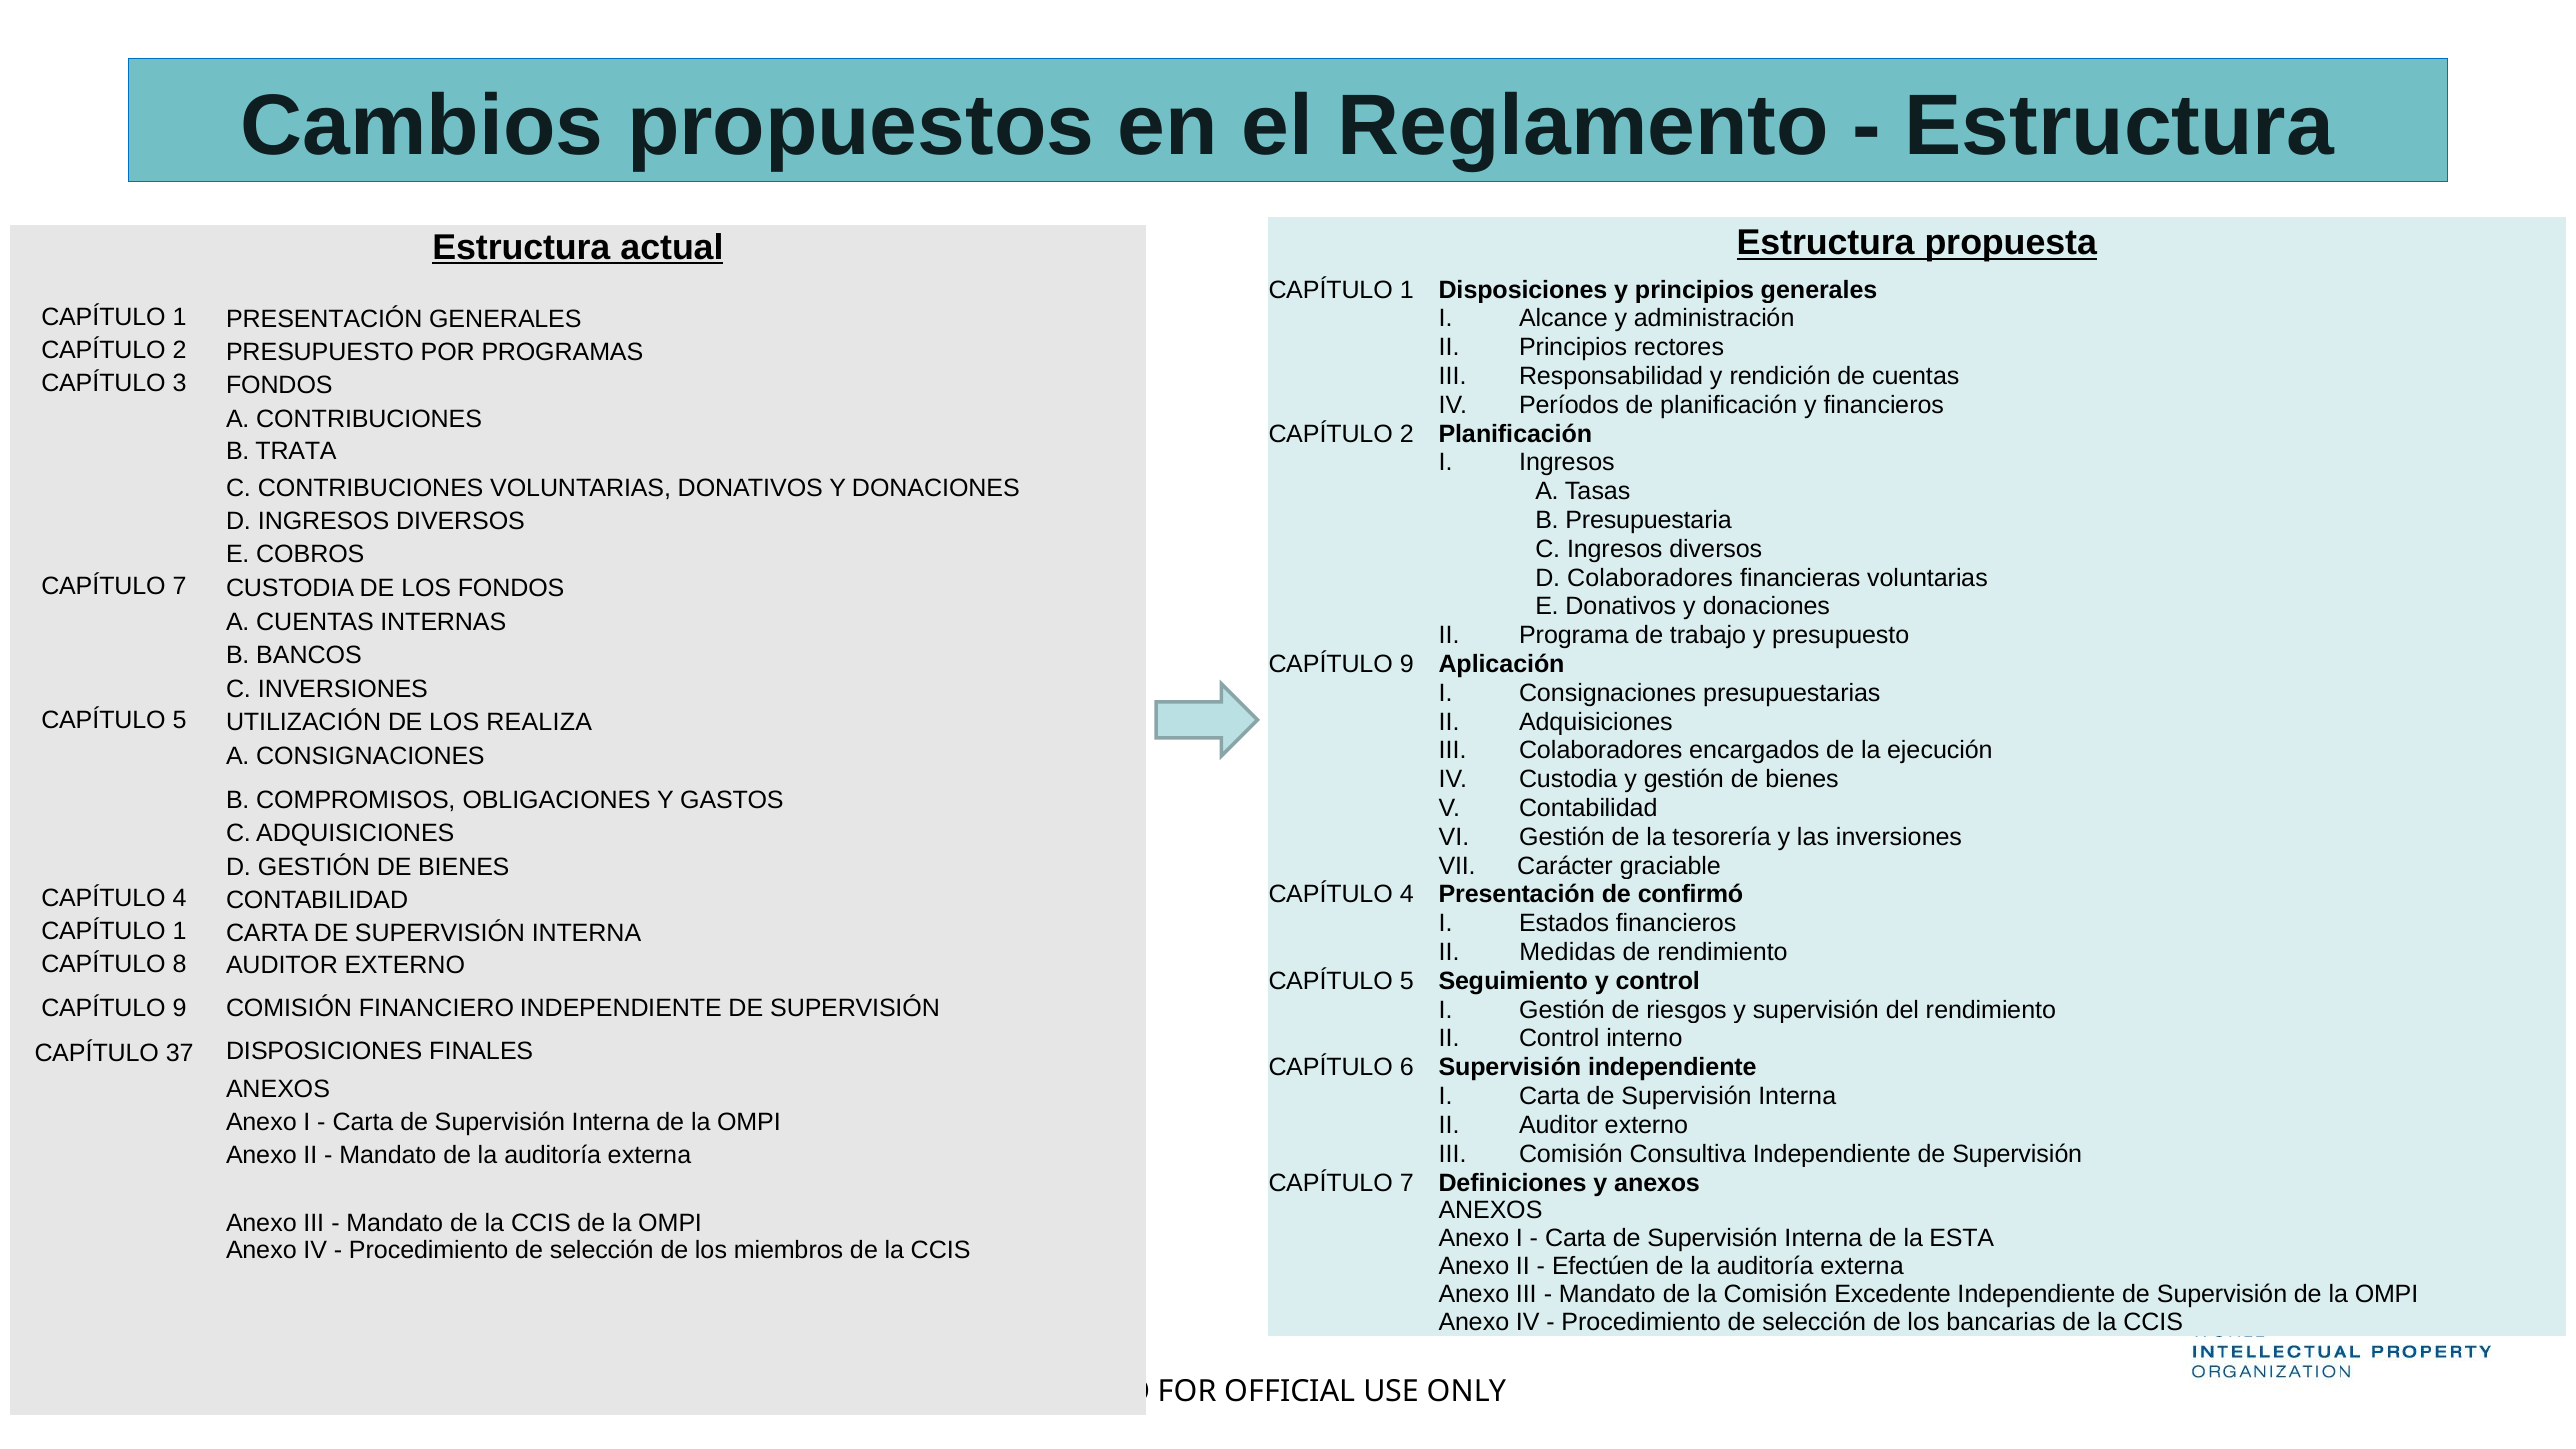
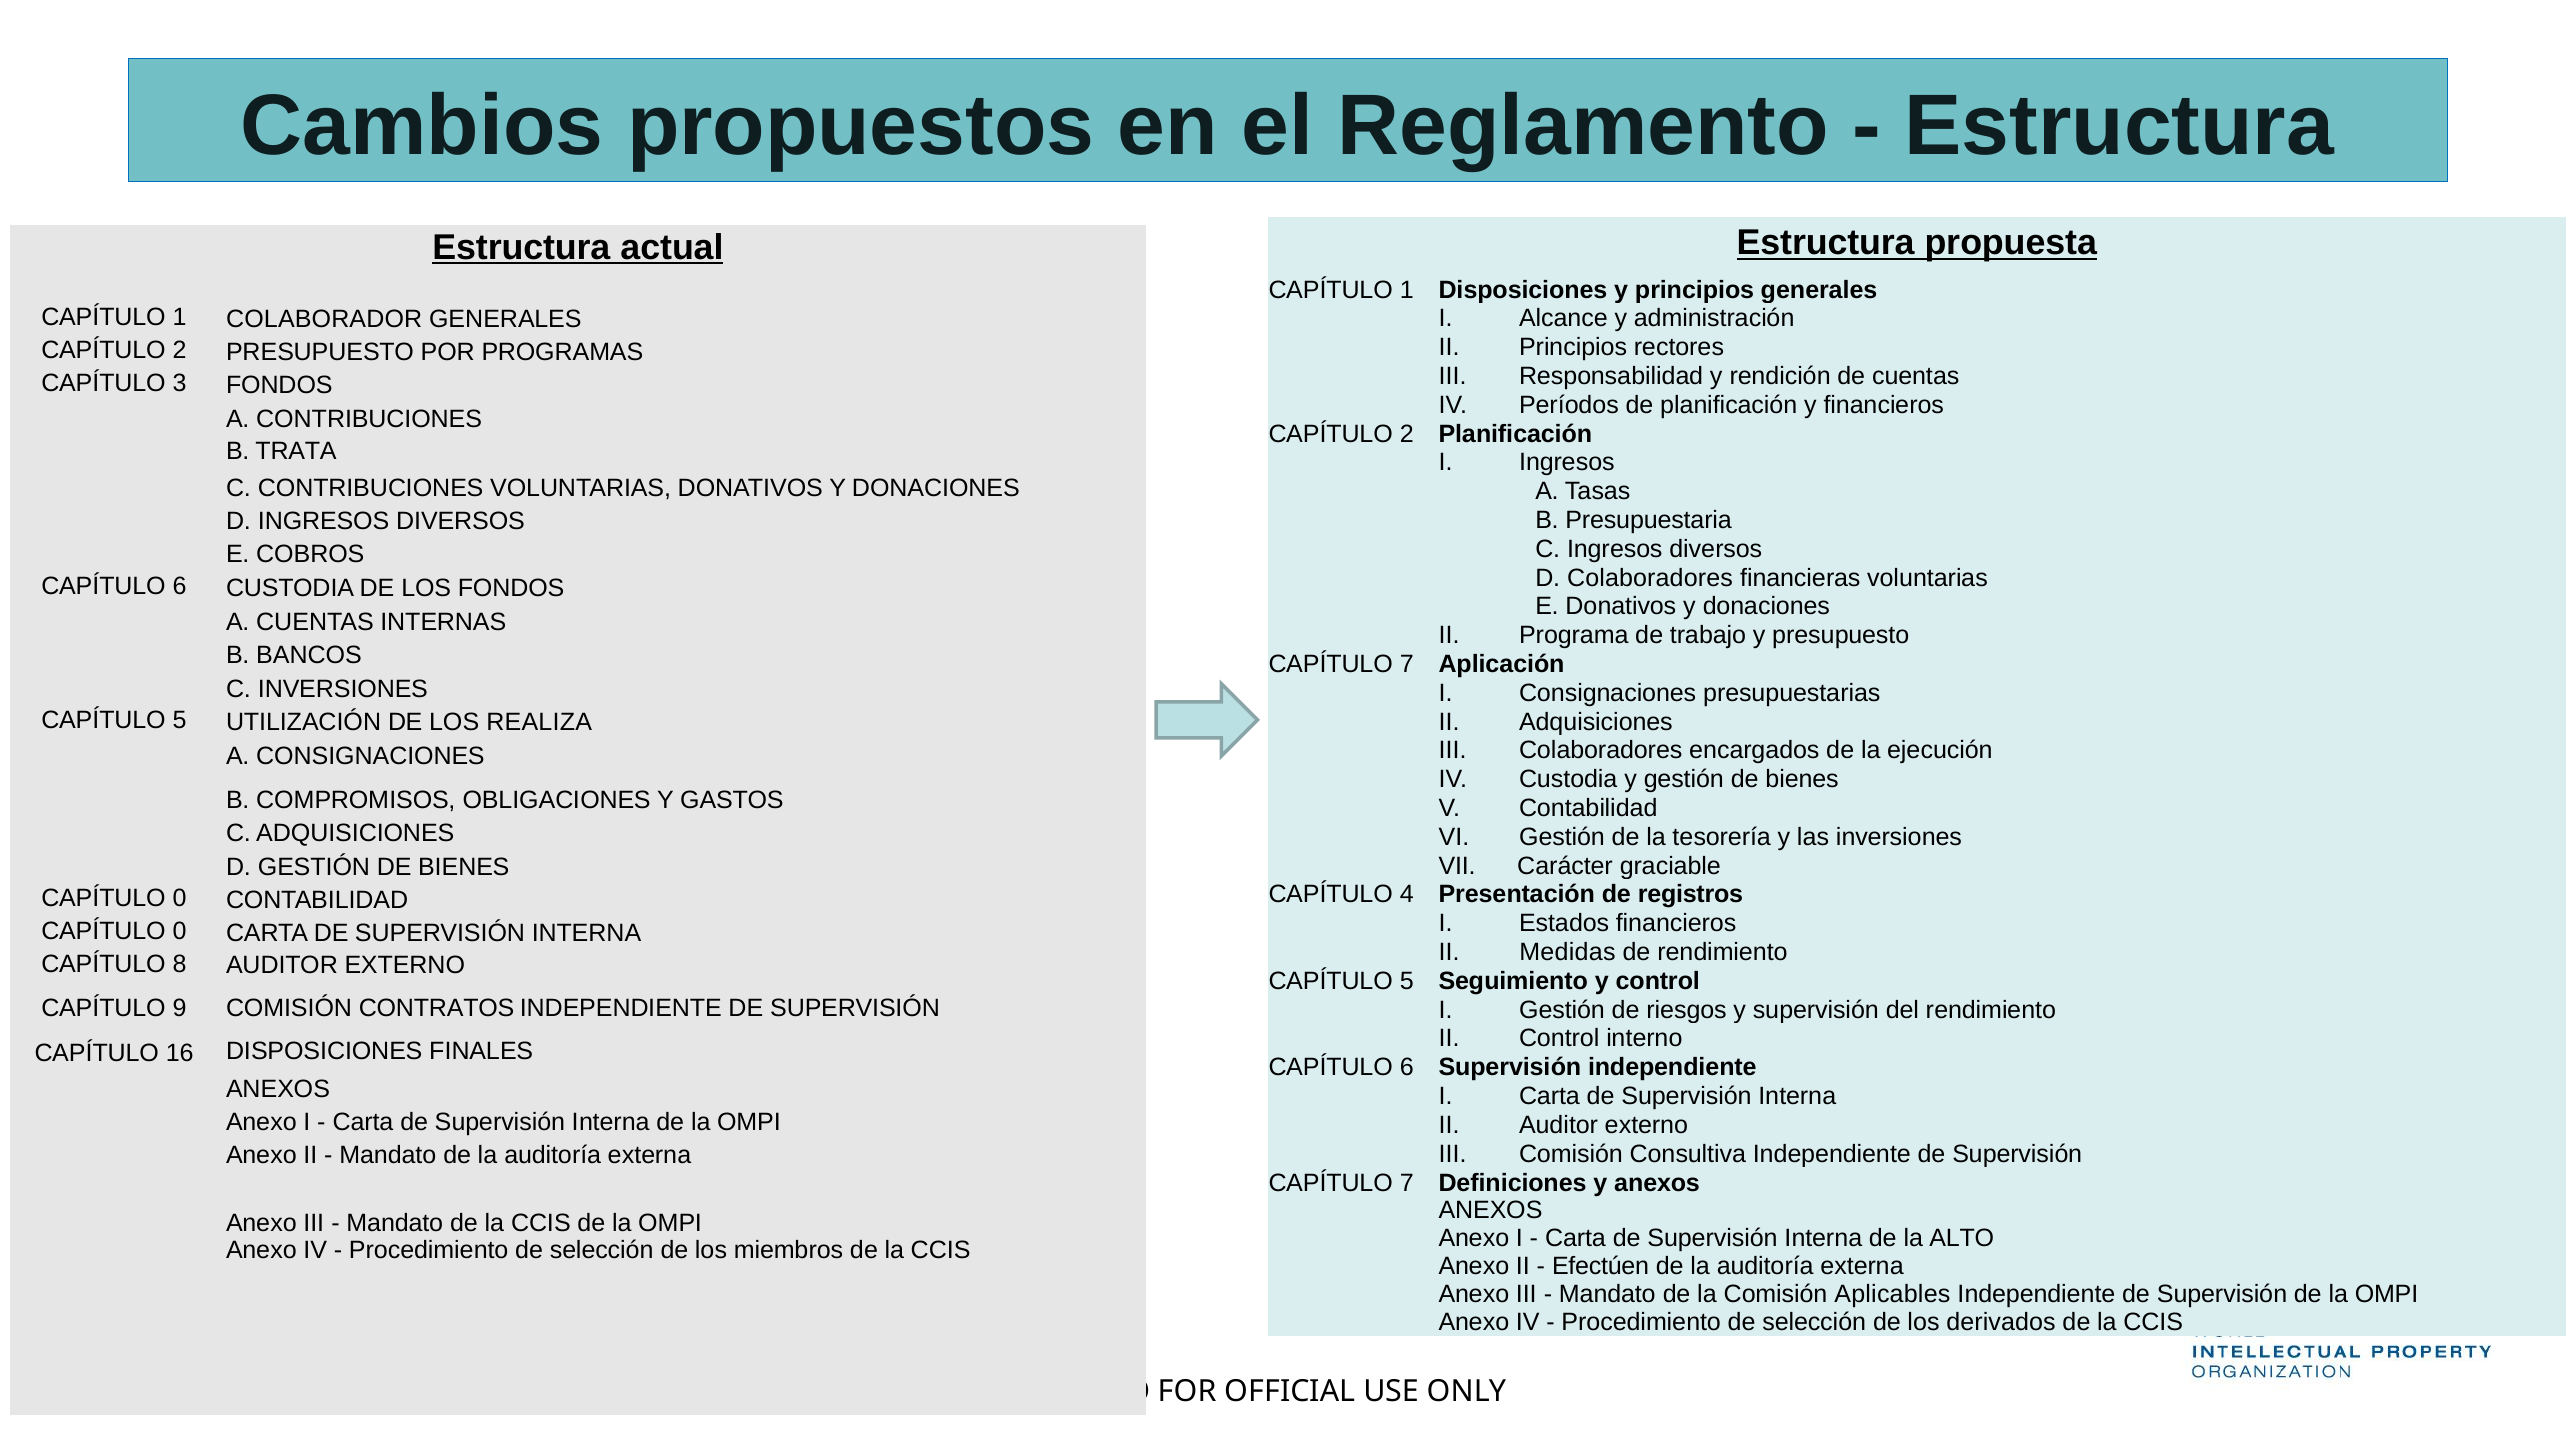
1 PRESENTACIÓN: PRESENTACIÓN -> COLABORADOR (324, 319)
7: 7 -> 6 (180, 586)
9: 9 -> 7 (1407, 664)
confirmó: confirmó -> registros (1690, 895)
4: 4 -> 0 (180, 898)
1: 1 -> 0 (180, 932)
FINANCIERO: FINANCIERO -> CONTRATOS (437, 1008)
37: 37 -> 16 (180, 1054)
ESTA: ESTA -> ALTO (1962, 1239)
Excedente: Excedente -> Aplicables (1892, 1294)
bancarias: bancarias -> derivados (2001, 1322)
